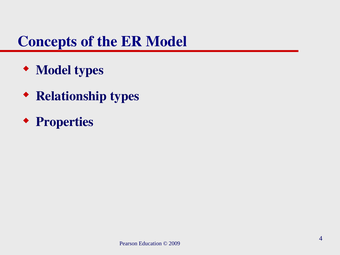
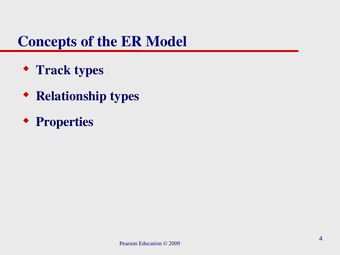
Model: Model -> Track (53, 70)
